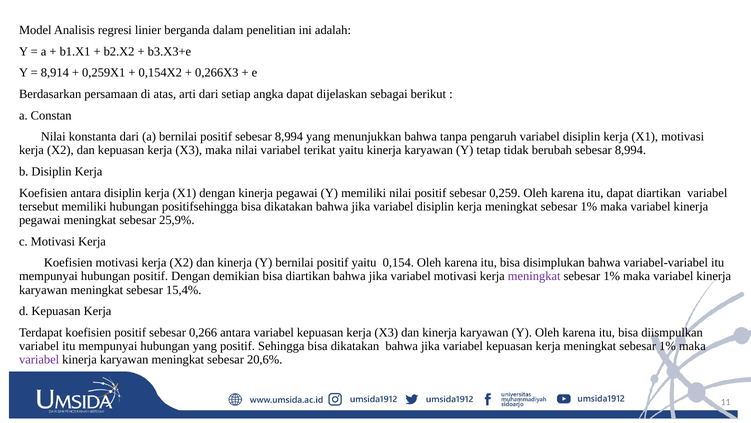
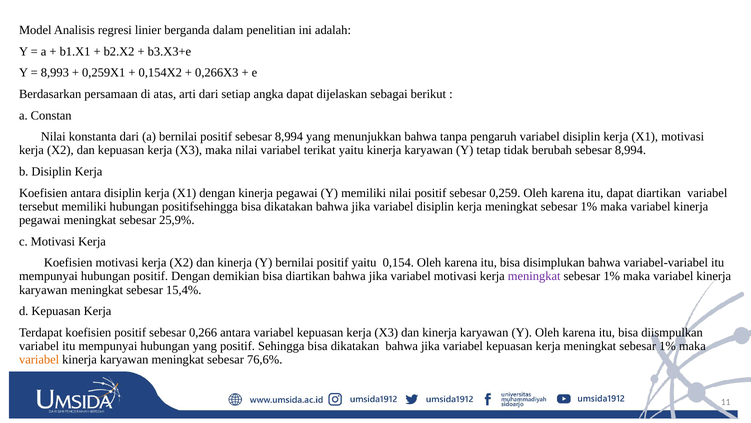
8,914: 8,914 -> 8,993 (55, 73)
variabel colour: purple -> orange (39, 359)
20,6%: 20,6% -> 76,6% (265, 359)
